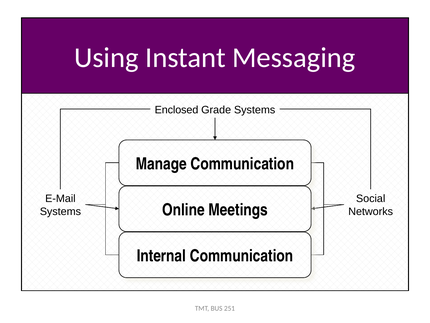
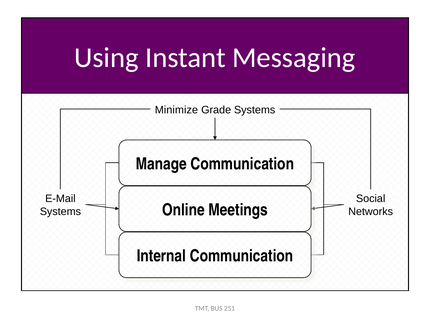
Enclosed: Enclosed -> Minimize (176, 110)
